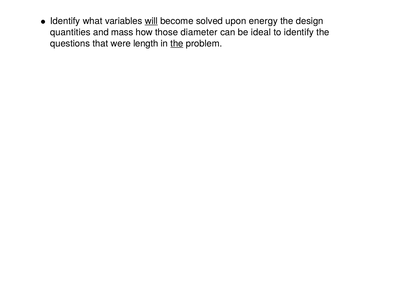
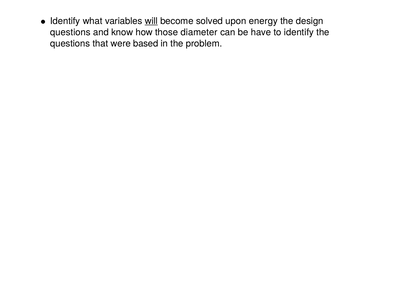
quantities: quantities -> questions (70, 32)
mass: mass -> know (122, 32)
ideal: ideal -> have (261, 32)
length: length -> based (146, 43)
the underline: present -> none (177, 43)
